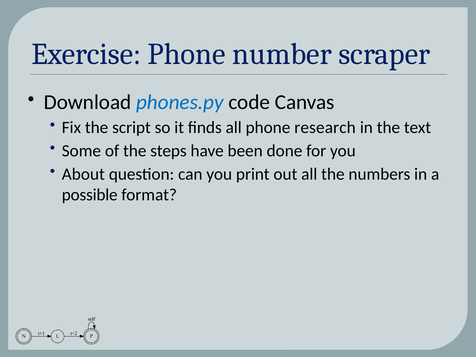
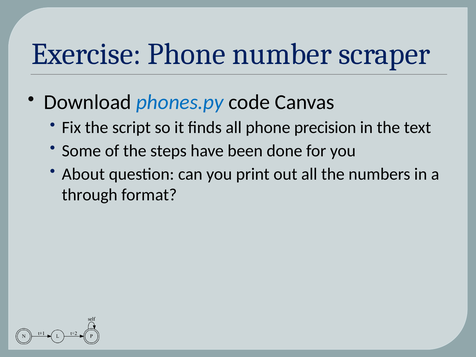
research: research -> precision (325, 128)
possible: possible -> through (90, 195)
